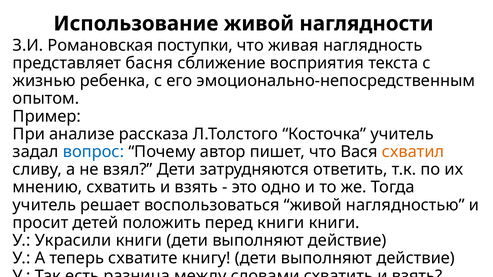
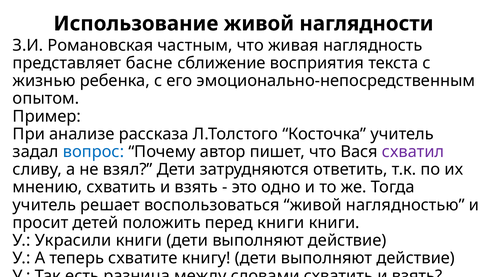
поступки: поступки -> частным (195, 45)
басня: басня -> басне (149, 63)
схватил colour: orange -> purple (413, 152)
